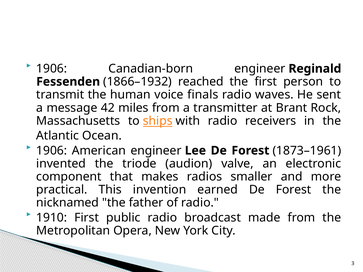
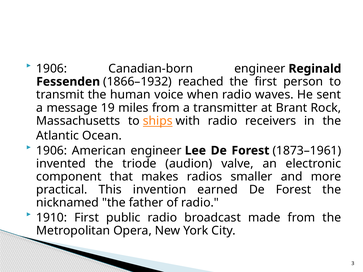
finals: finals -> when (203, 95)
42: 42 -> 19 (108, 108)
